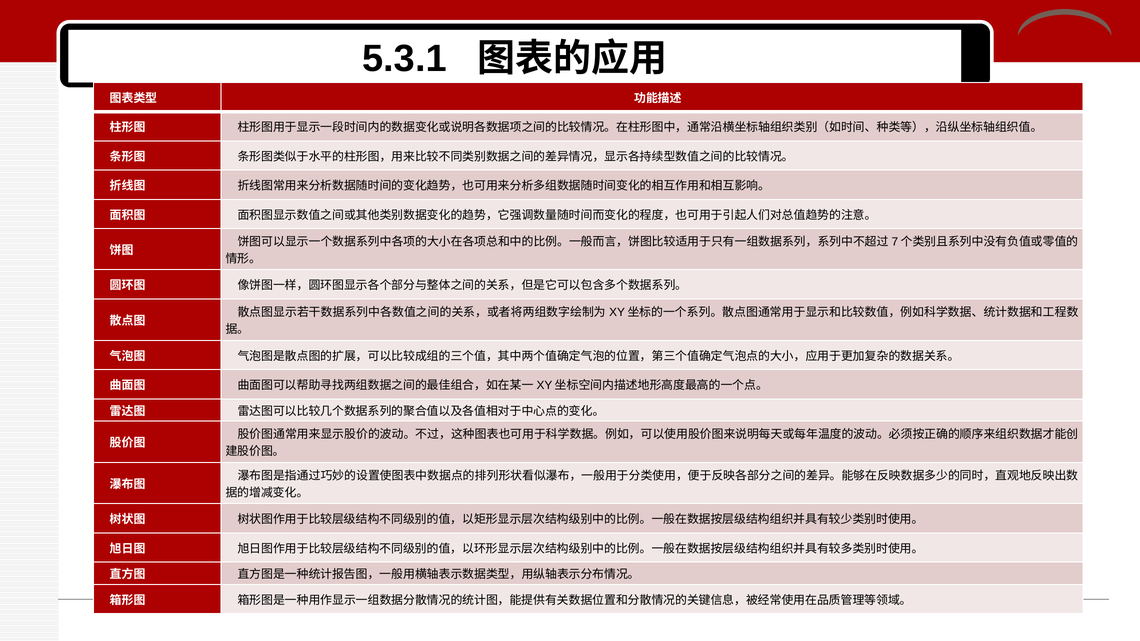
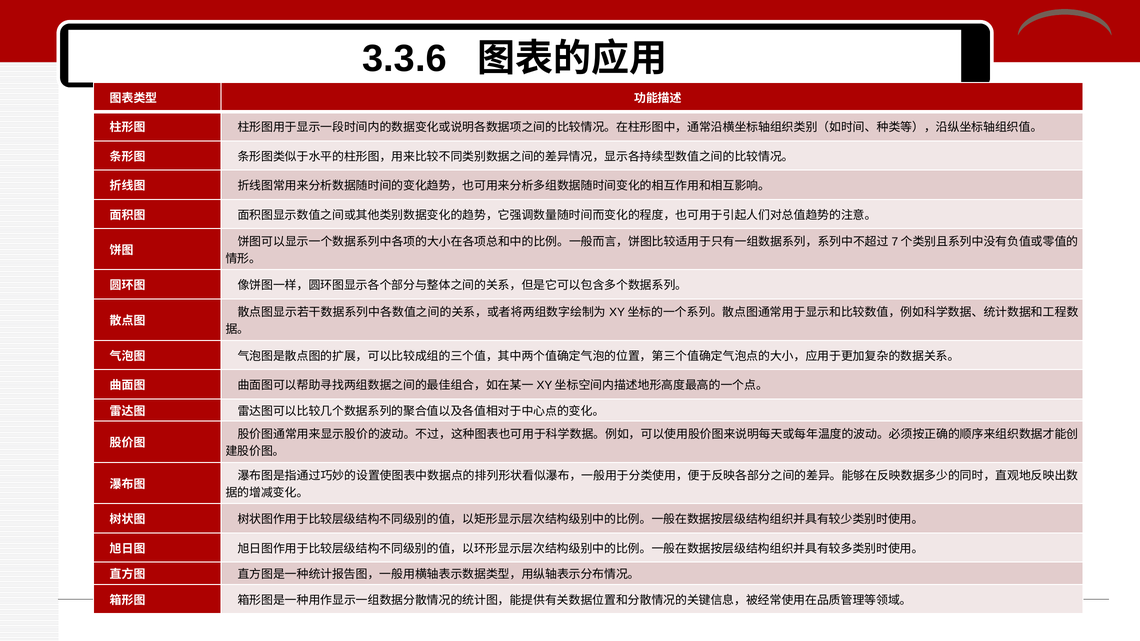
5.3.1: 5.3.1 -> 3.3.6 (404, 59)
